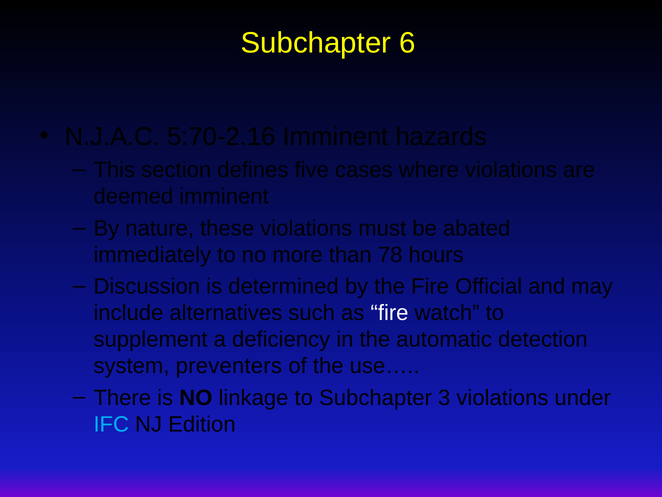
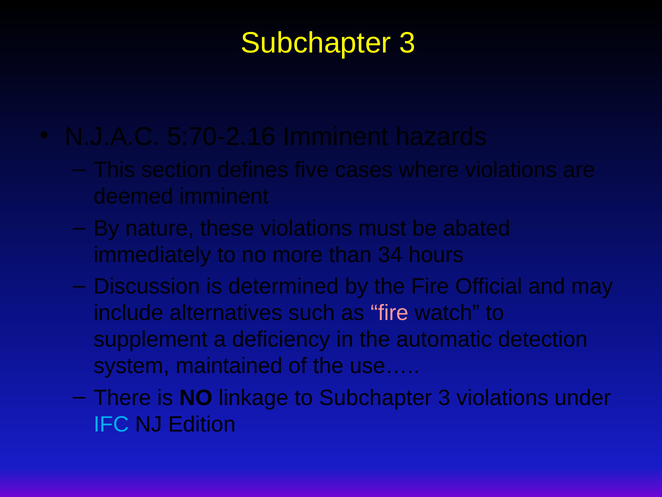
6: 6 -> 3 (407, 43)
78: 78 -> 34 (390, 255)
fire colour: white -> pink (390, 313)
preventers: preventers -> maintained (229, 366)
